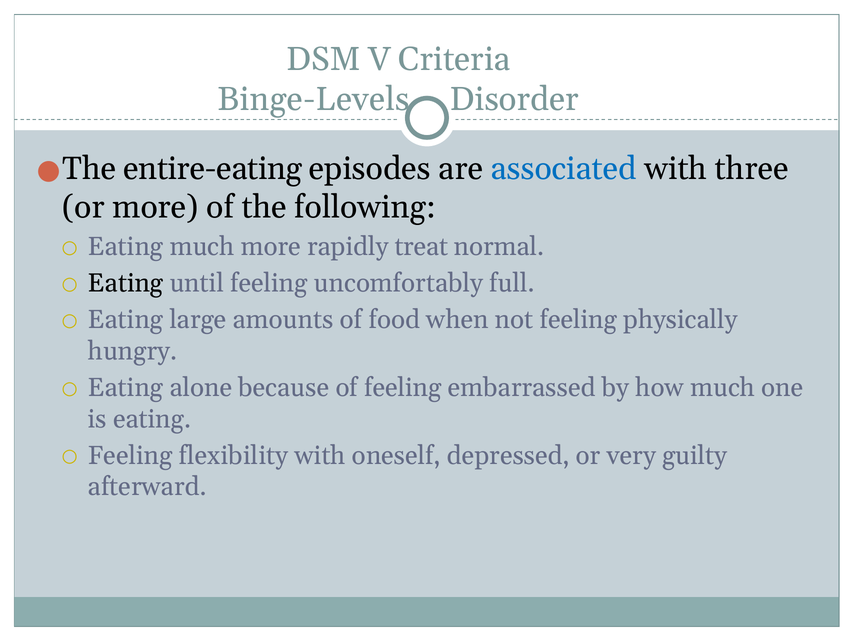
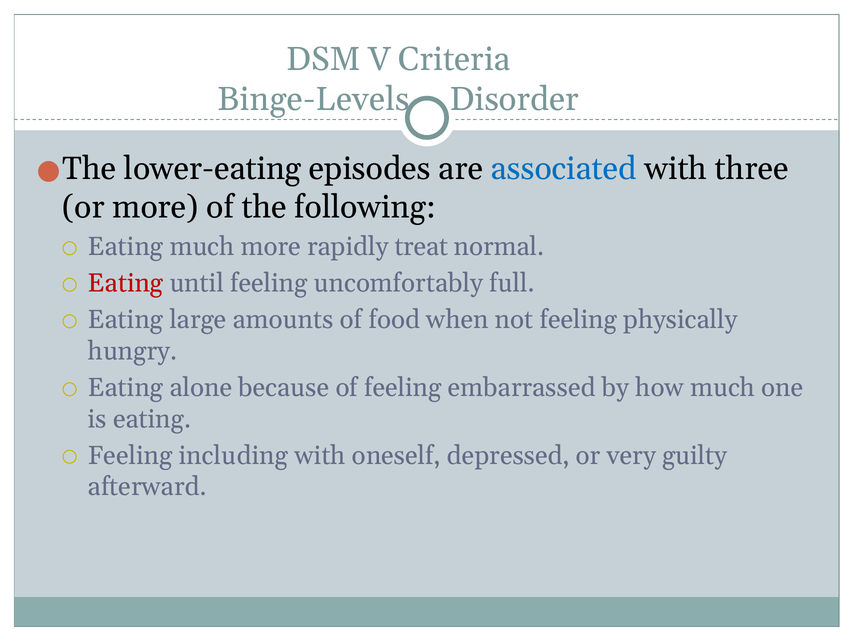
entire-eating: entire-eating -> lower-eating (213, 168)
Eating colour: black -> red (126, 283)
flexibility: flexibility -> including (233, 455)
